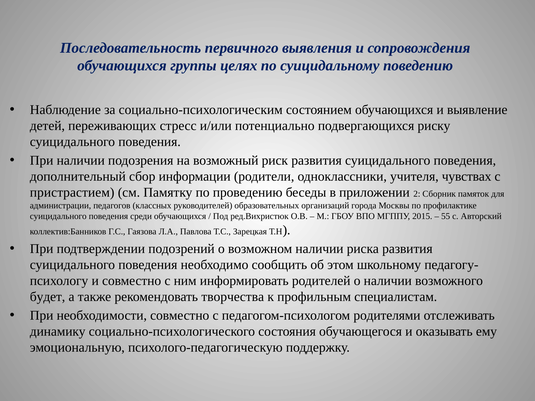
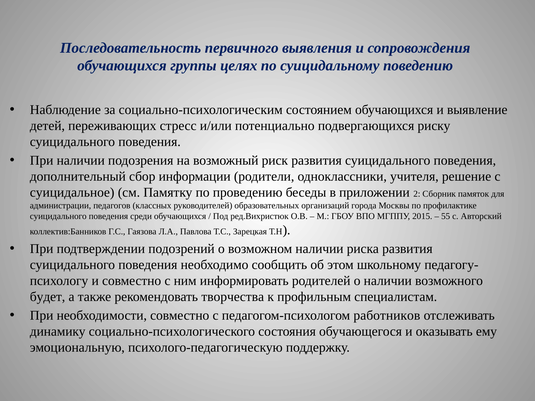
чувствах: чувствах -> решение (467, 177)
пристрастием: пристрастием -> суицидальное (72, 193)
родителями: родителями -> работников (387, 316)
